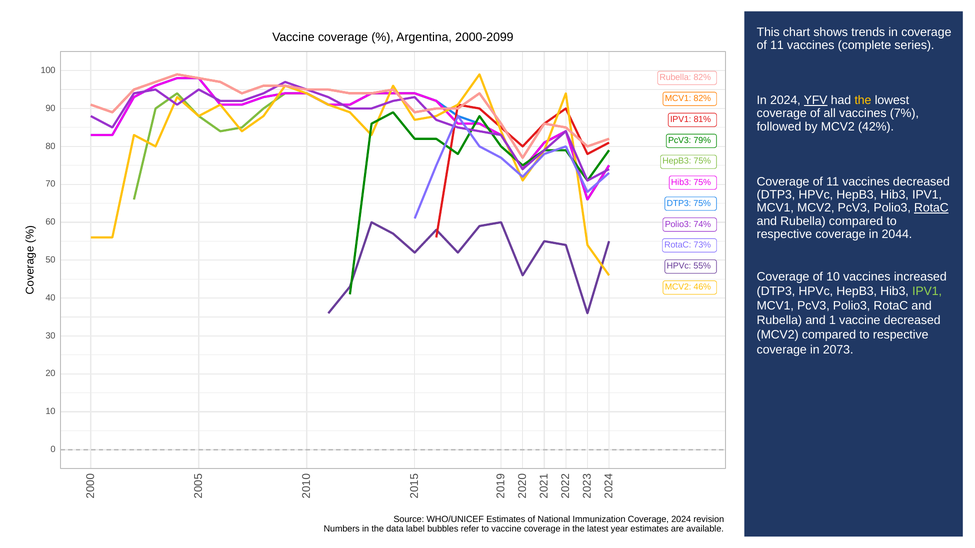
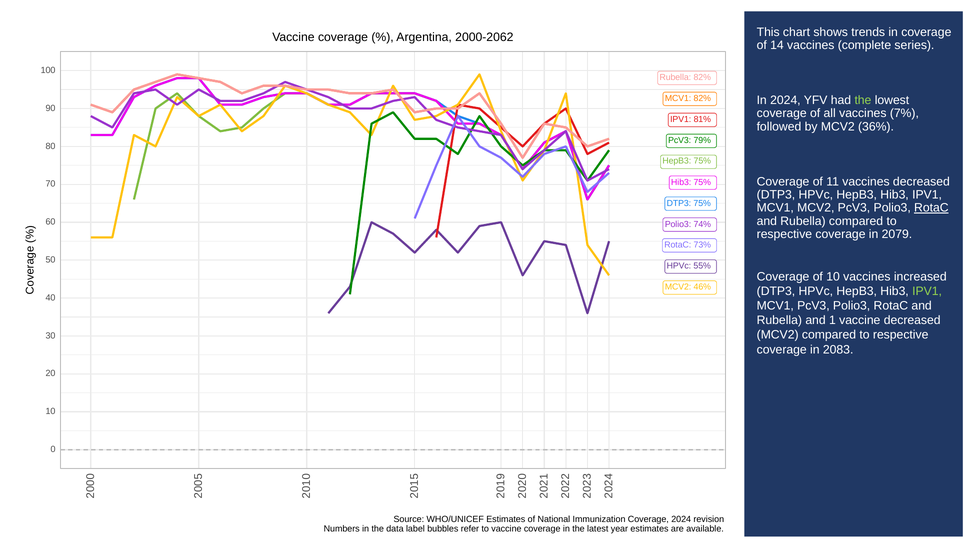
2000-2099: 2000-2099 -> 2000-2062 (484, 37)
11: 11 -> 14 (777, 45)
YFV underline: present -> none (816, 100)
the colour: yellow -> light green (863, 100)
42%: 42% -> 36% (876, 127)
2044: 2044 -> 2079 (897, 234)
2073: 2073 -> 2083 (838, 350)
